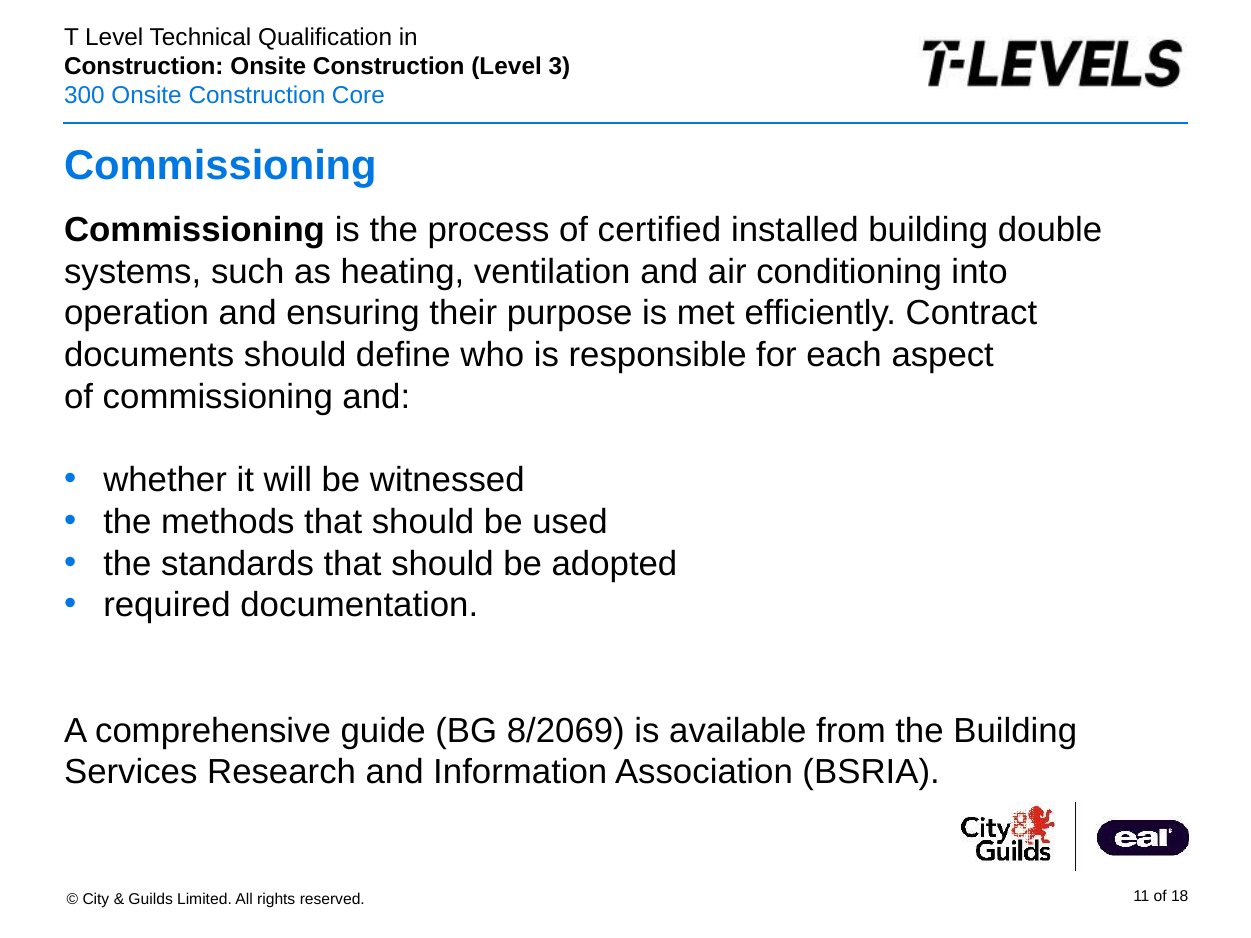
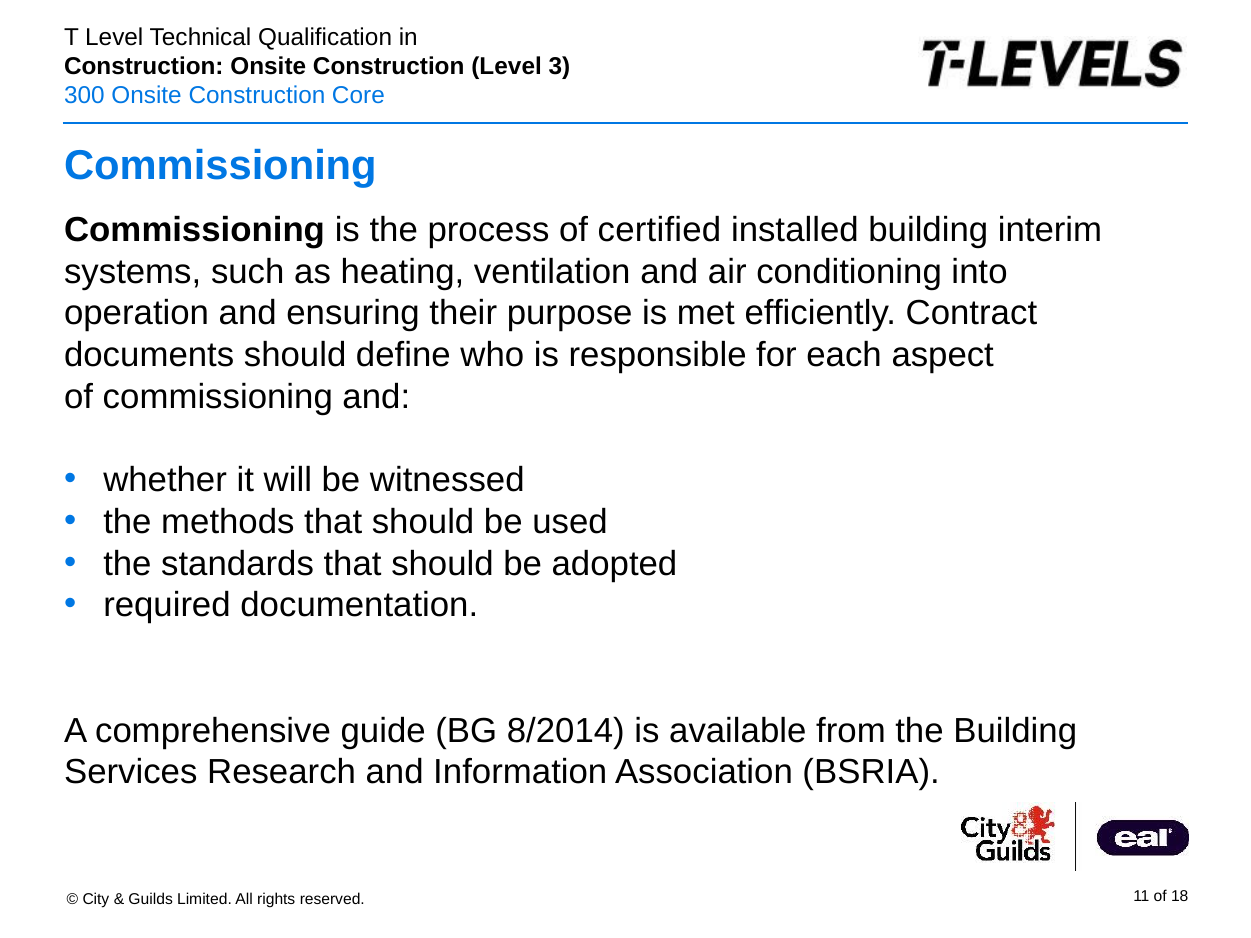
double: double -> interim (1050, 230)
8/2069: 8/2069 -> 8/2014 (566, 731)
